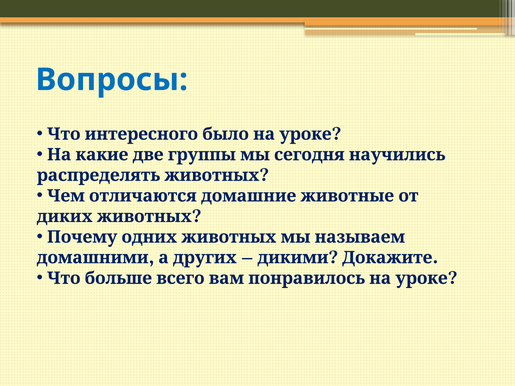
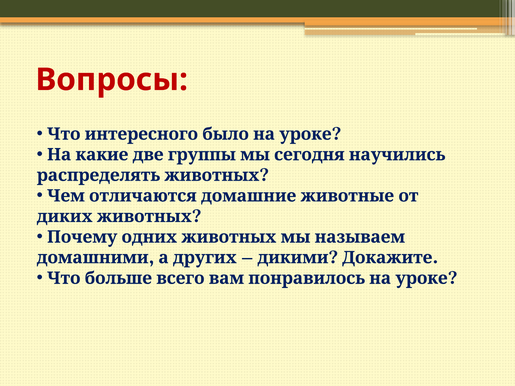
Вопросы colour: blue -> red (112, 80)
